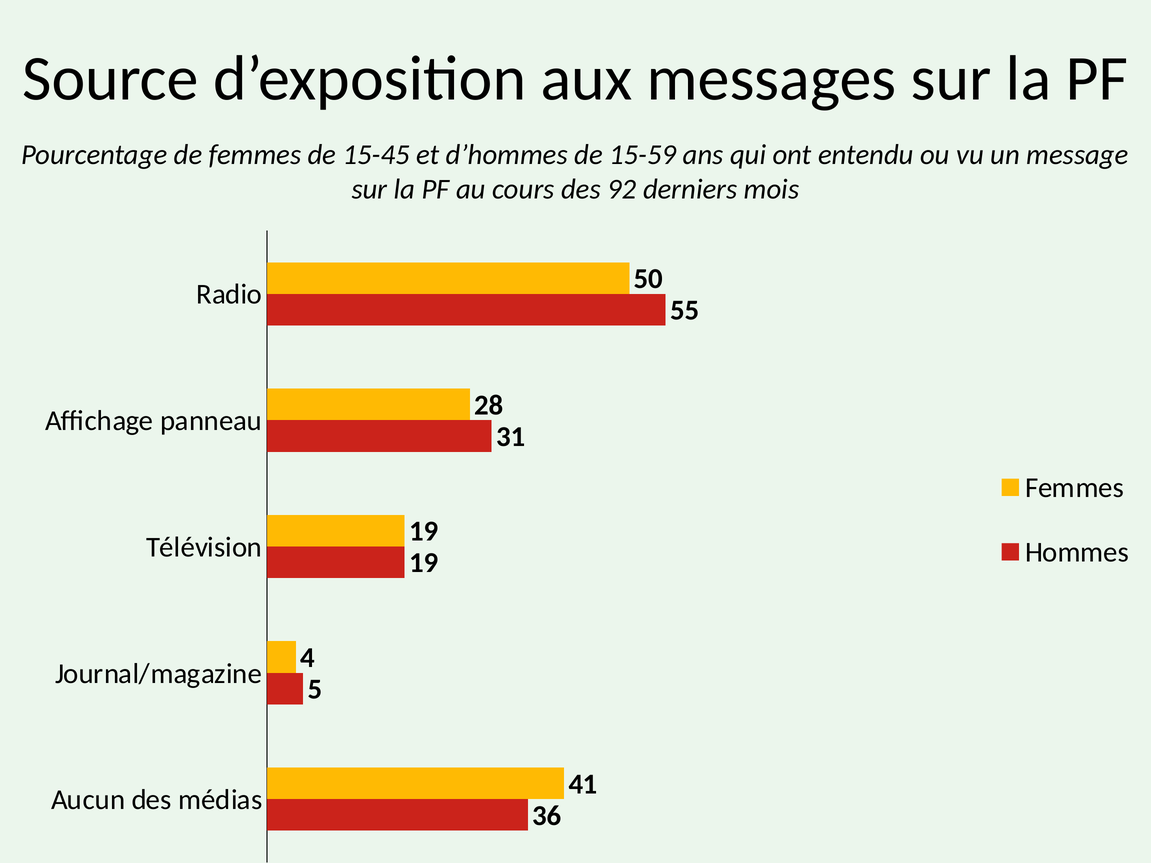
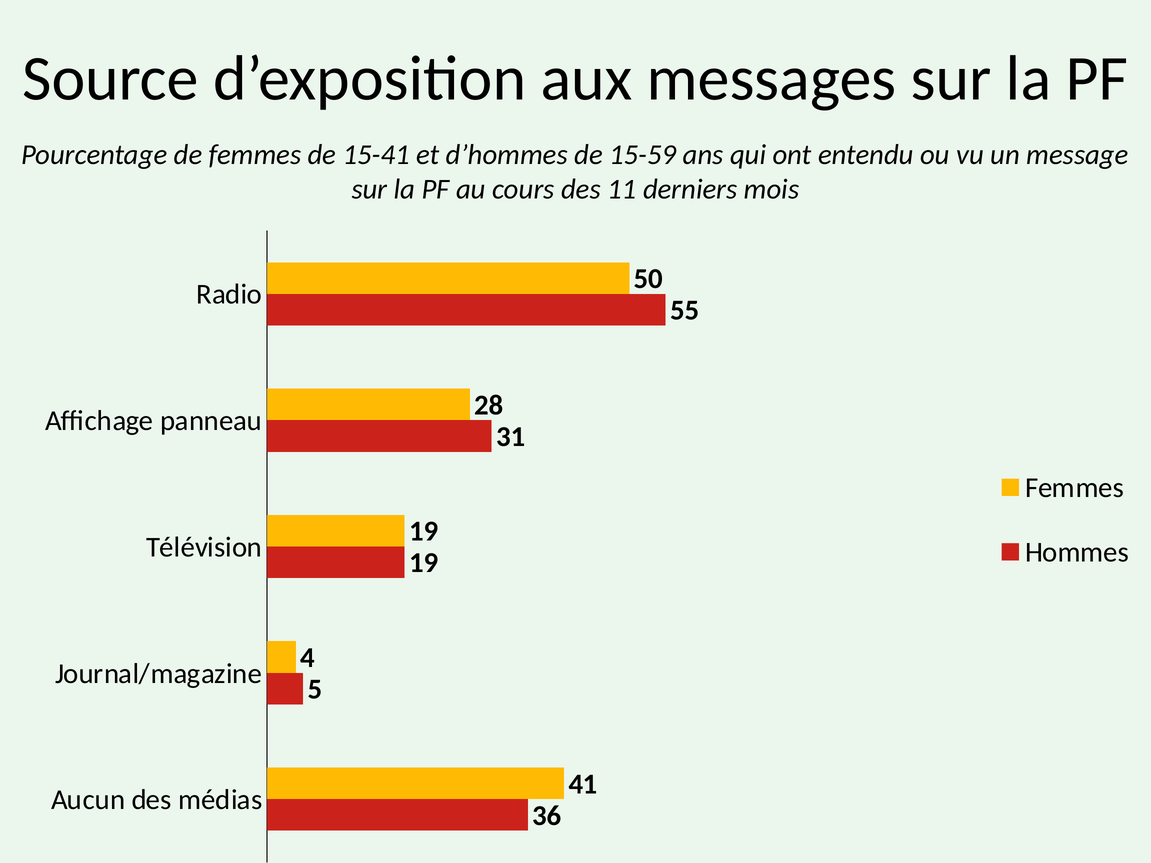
15-45: 15-45 -> 15-41 (376, 155)
92: 92 -> 11 (622, 189)
